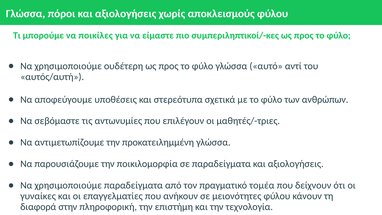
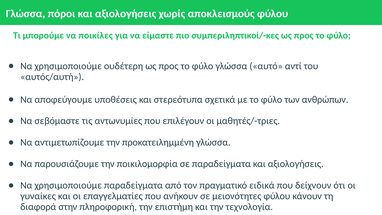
τομέα: τομέα -> ειδικά (262, 185)
